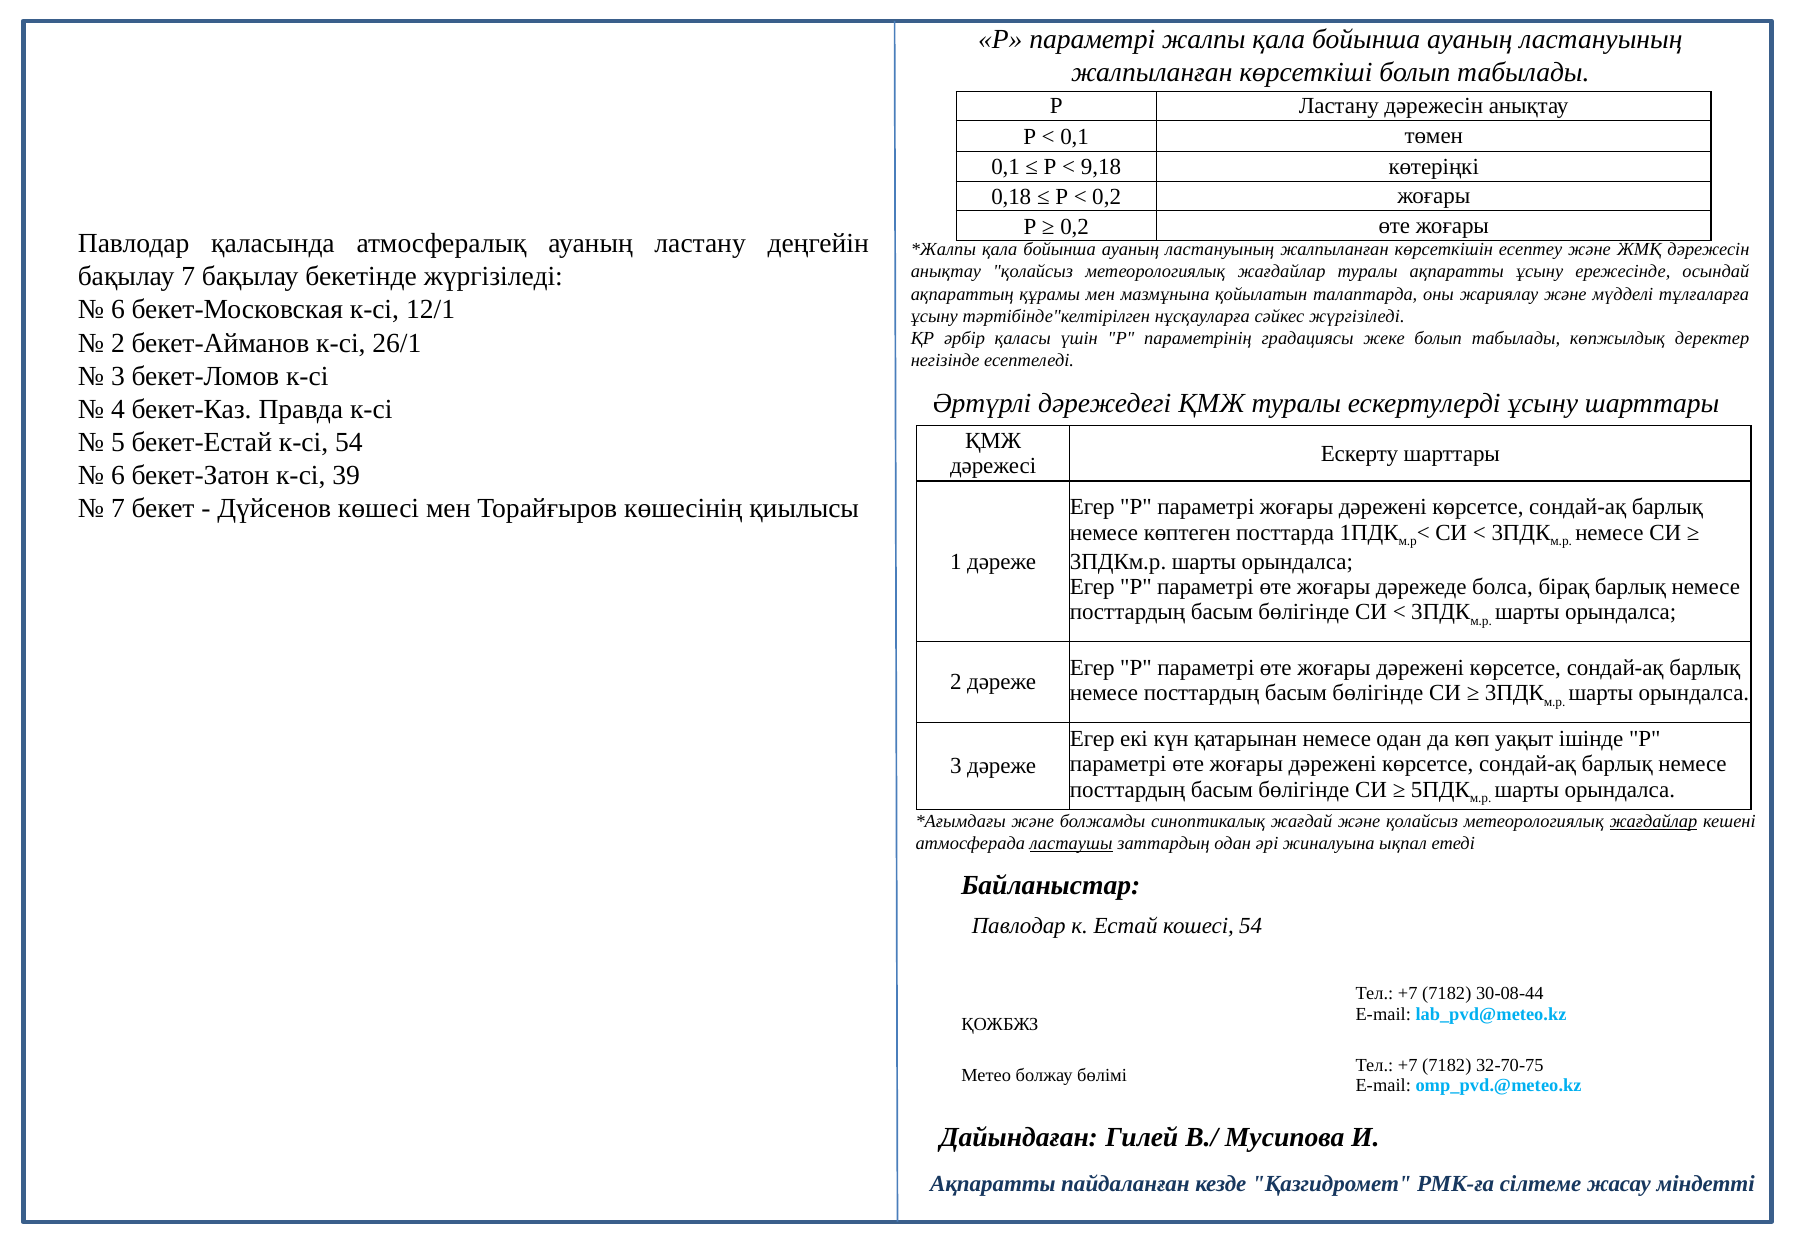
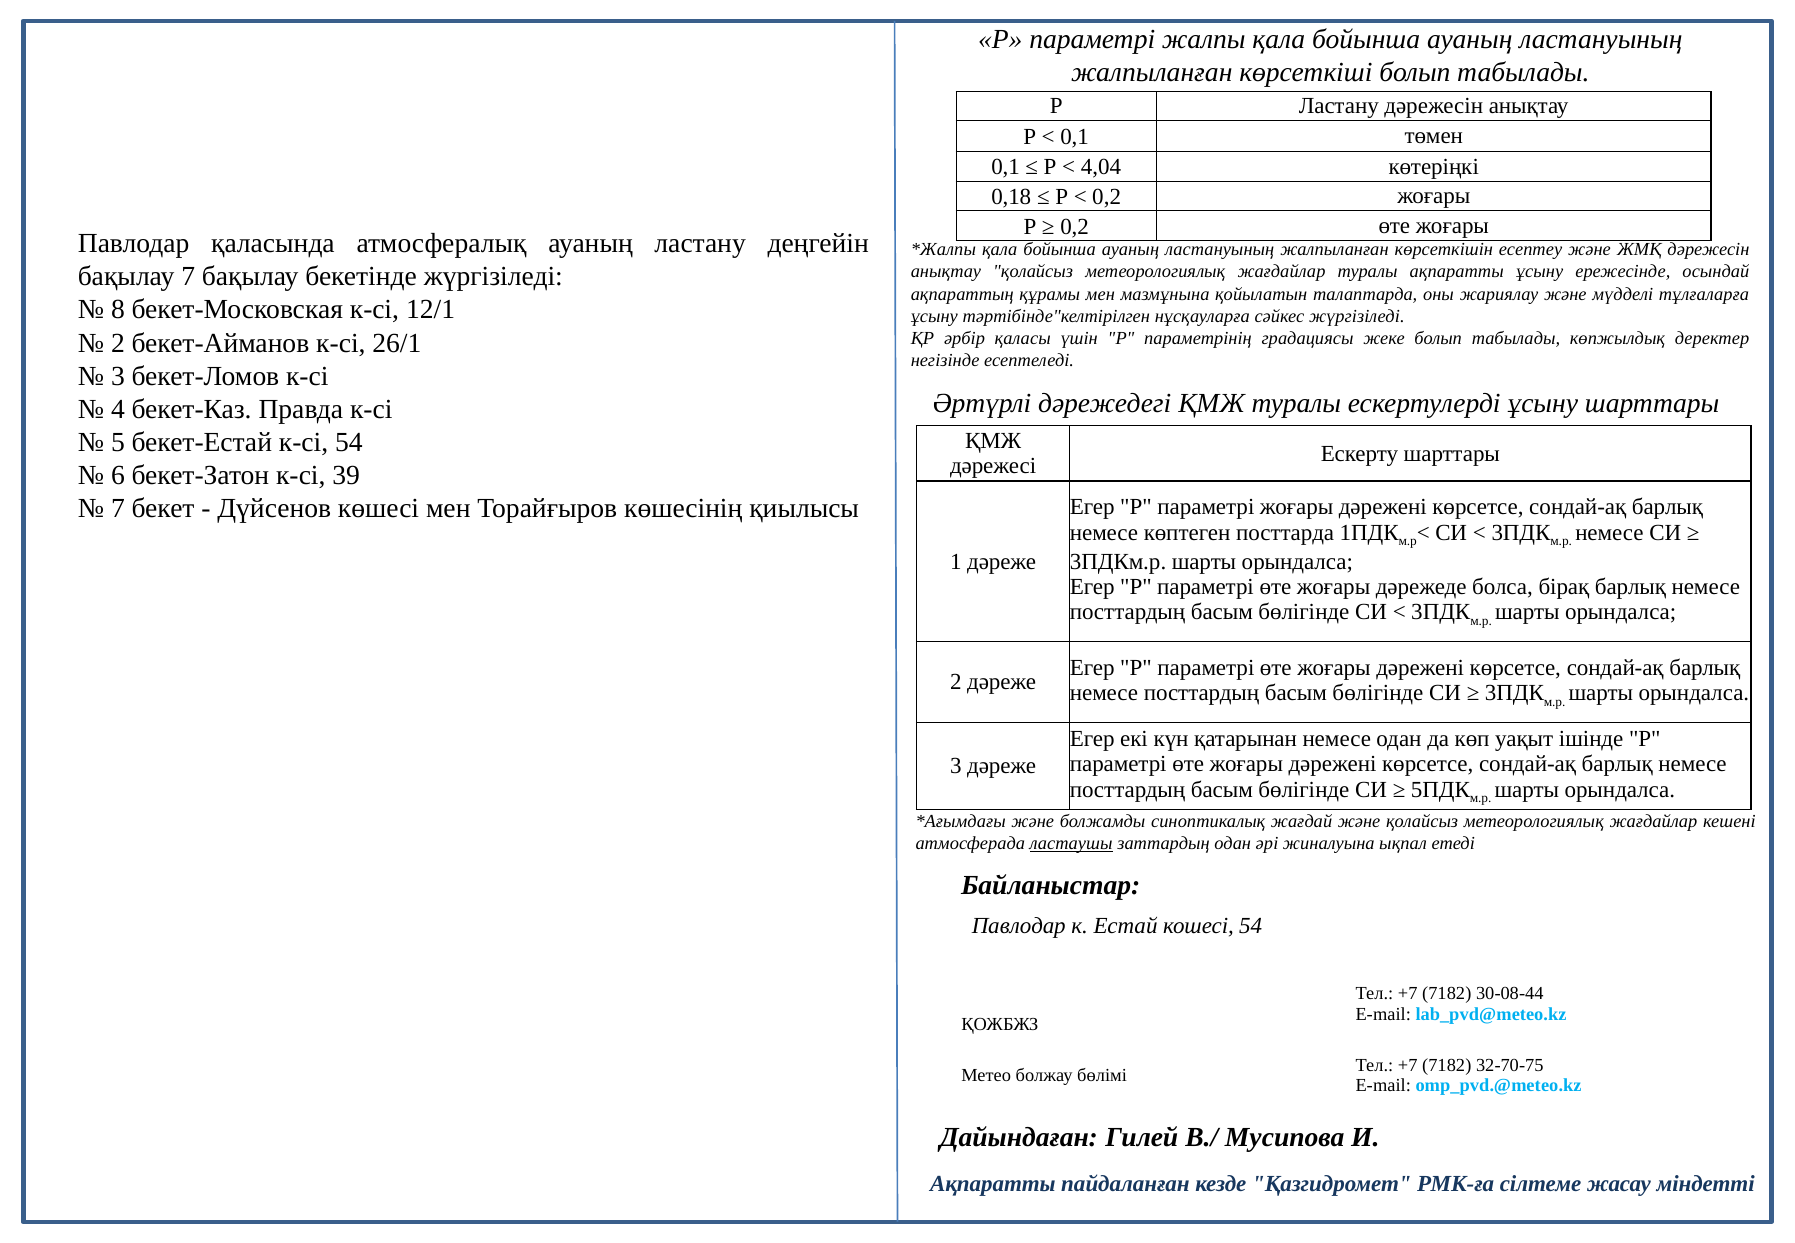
9,18: 9,18 -> 4,04 (1101, 167)
6: 6 -> 8 (118, 310)
жағдайлар underline: present -> none (1653, 821)
